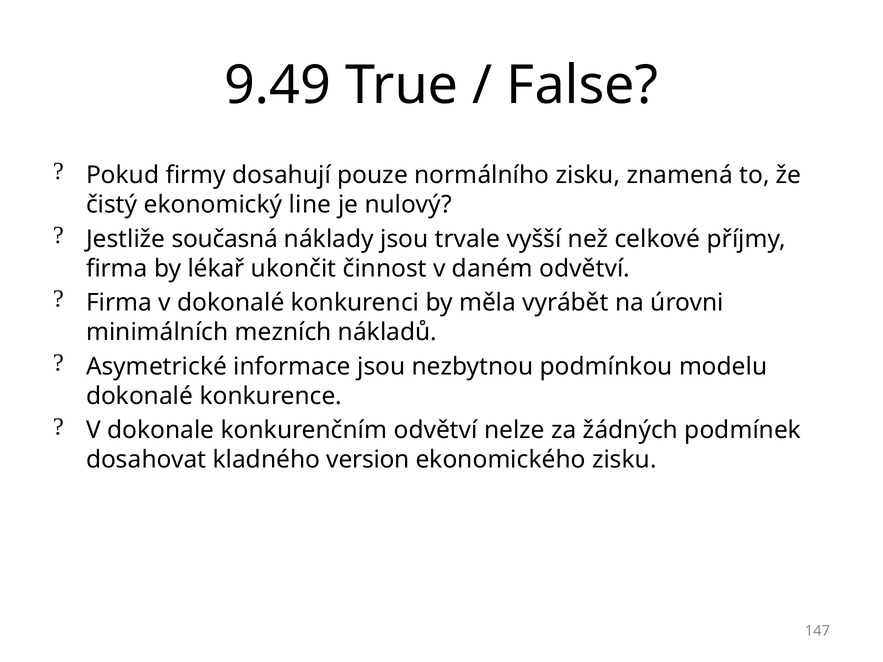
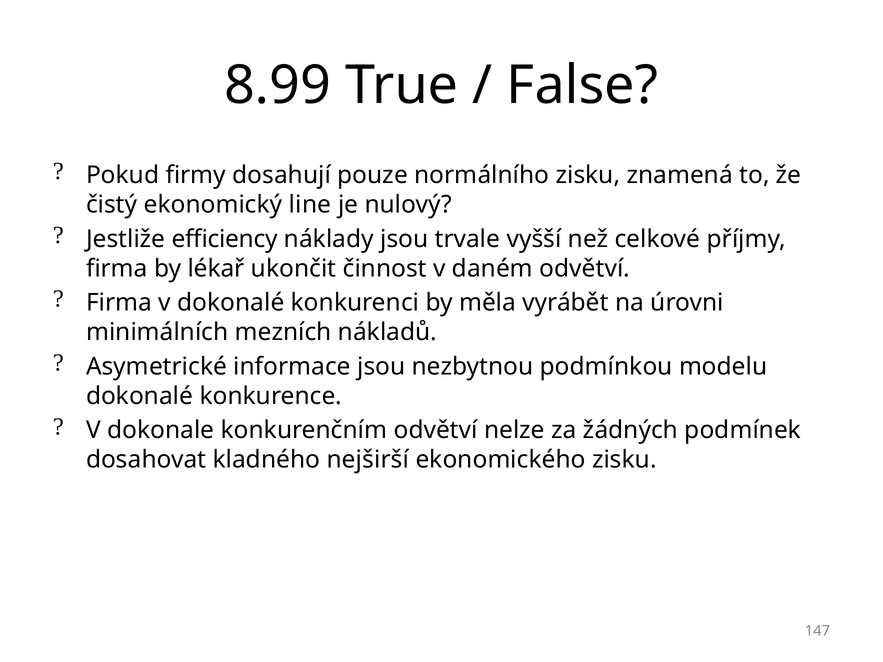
9.49: 9.49 -> 8.99 (278, 85)
současná: současná -> efficiency (225, 239)
version: version -> nejširší (368, 460)
